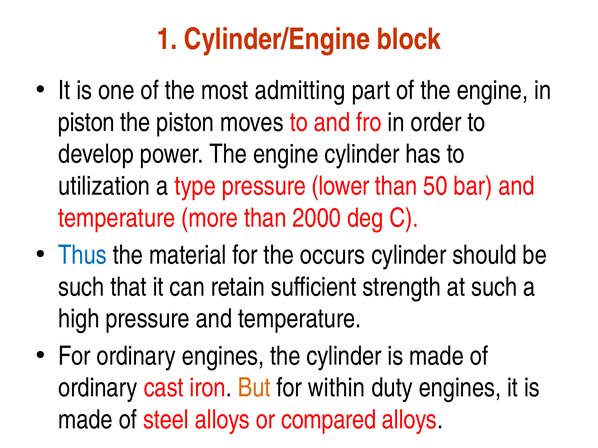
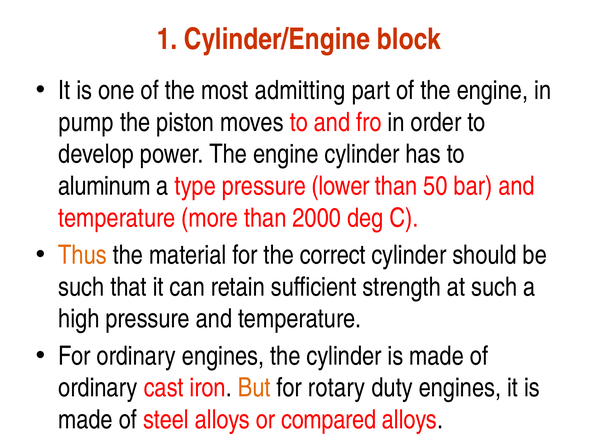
piston: piston -> pump (86, 122)
utilization: utilization -> aluminum (104, 186)
Thus colour: blue -> orange (83, 255)
occurs: occurs -> correct (333, 255)
within: within -> rotary (337, 388)
